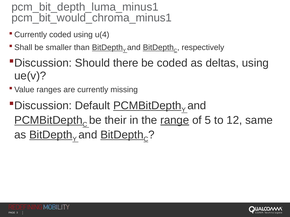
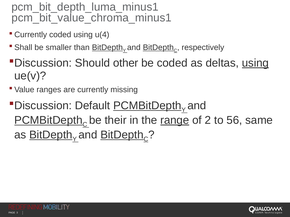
pcm_bit_would_chroma_minus1: pcm_bit_would_chroma_minus1 -> pcm_bit_value_chroma_minus1 (92, 18)
there: there -> other (126, 63)
using underline: none -> present (255, 63)
5: 5 -> 2 (208, 120)
12: 12 -> 56 (234, 120)
